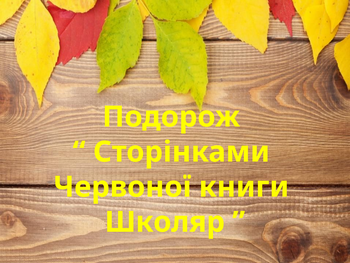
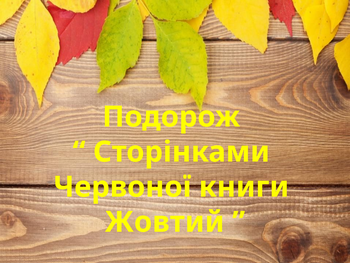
Школяр: Школяр -> Жовтий (165, 222)
